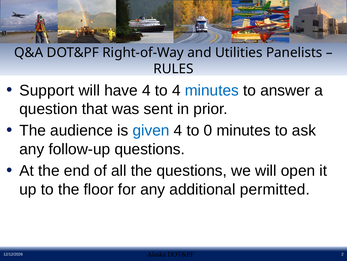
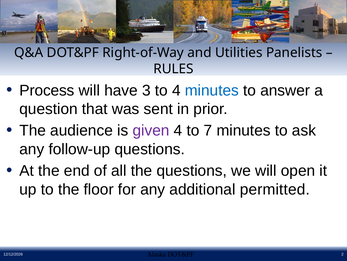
Support: Support -> Process (47, 90)
have 4: 4 -> 3 (146, 90)
given colour: blue -> purple (151, 130)
0: 0 -> 7 (208, 130)
